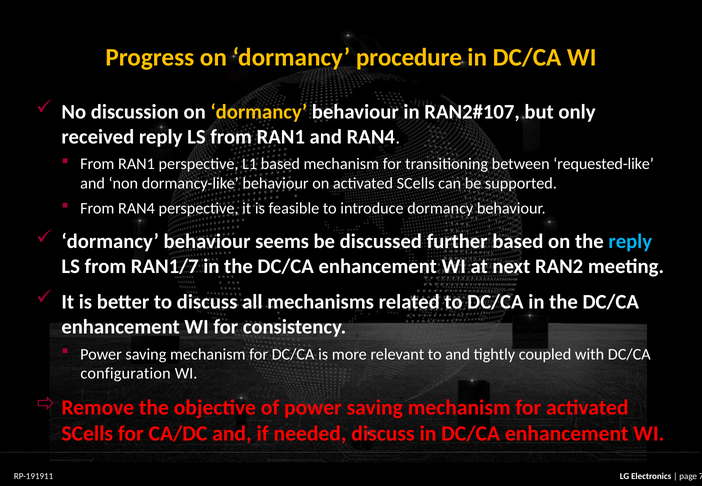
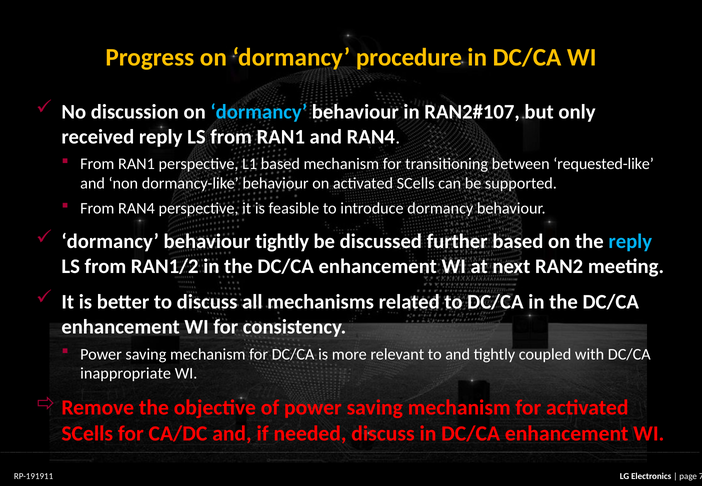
dormancy colour: yellow -> light blue (259, 112)
behaviour seems: seems -> tightly (282, 242)
RAN1/7: RAN1/7 -> RAN1/2 (165, 266)
configuration: configuration -> inappropriate (126, 374)
